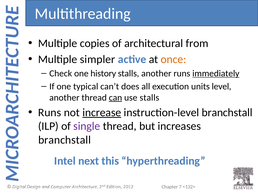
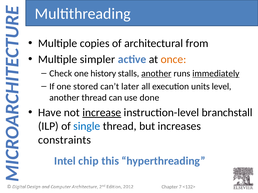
another underline: none -> present (156, 74)
typical: typical -> stored (86, 87)
does: does -> later (130, 87)
can underline: present -> none (115, 98)
use stalls: stalls -> done (149, 98)
Runs: Runs -> Have (50, 113)
single colour: purple -> blue (87, 126)
branchstall: branchstall -> constraints (65, 140)
next: next -> chip (89, 161)
